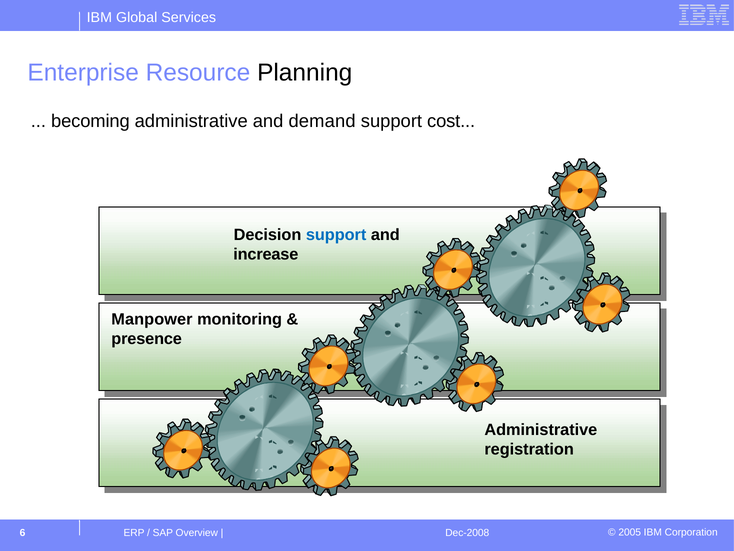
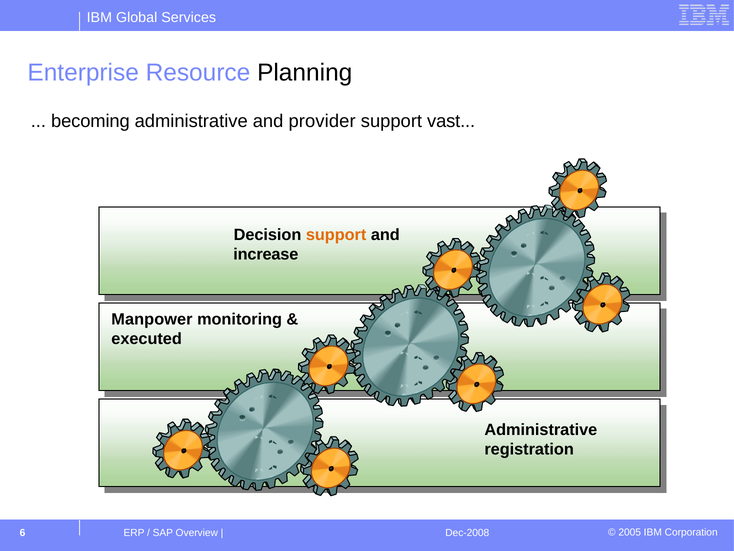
demand: demand -> provider (322, 121)
cost: cost -> vast (451, 121)
support colour: blue -> orange (336, 235)
presence: presence -> executed (147, 339)
